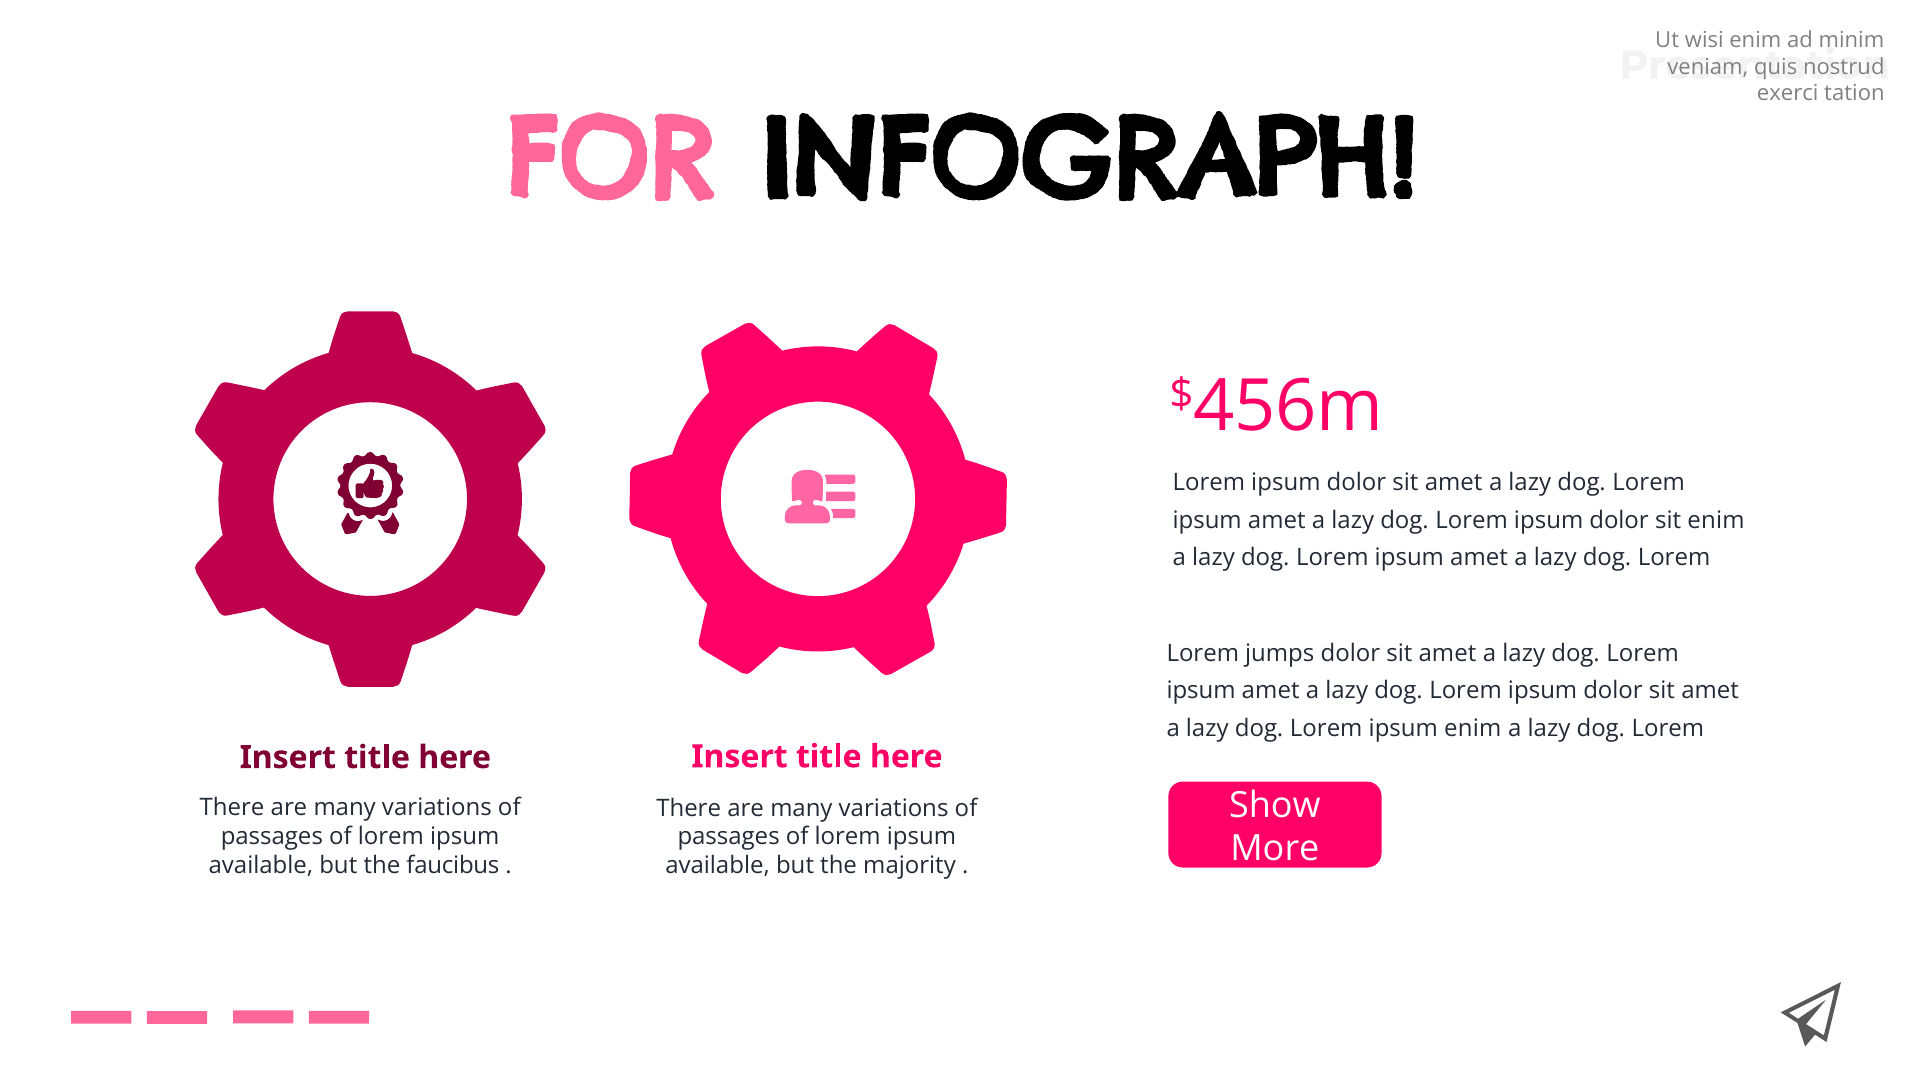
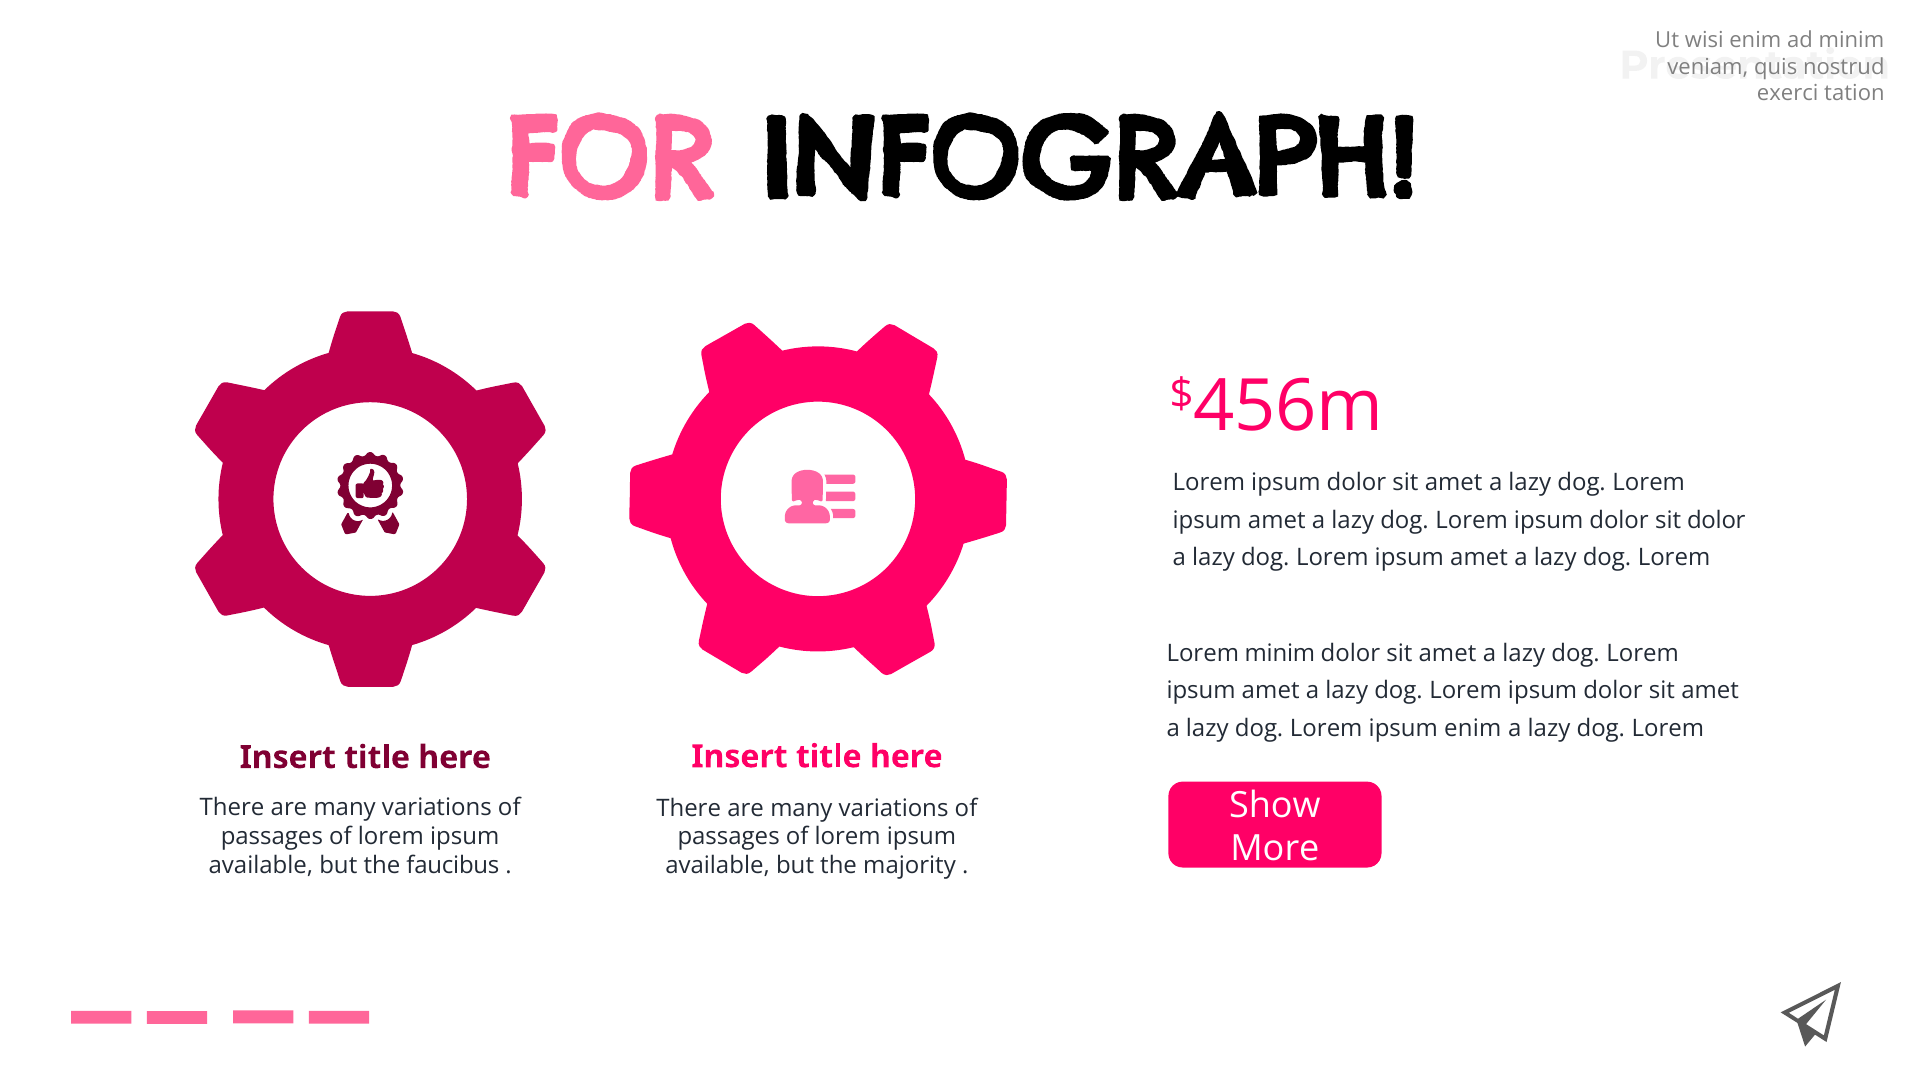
sit enim: enim -> dolor (1716, 520)
Lorem jumps: jumps -> minim (1280, 653)
